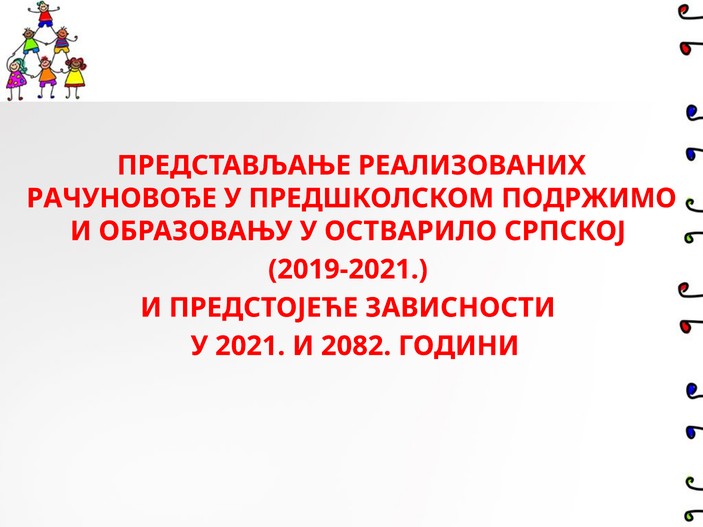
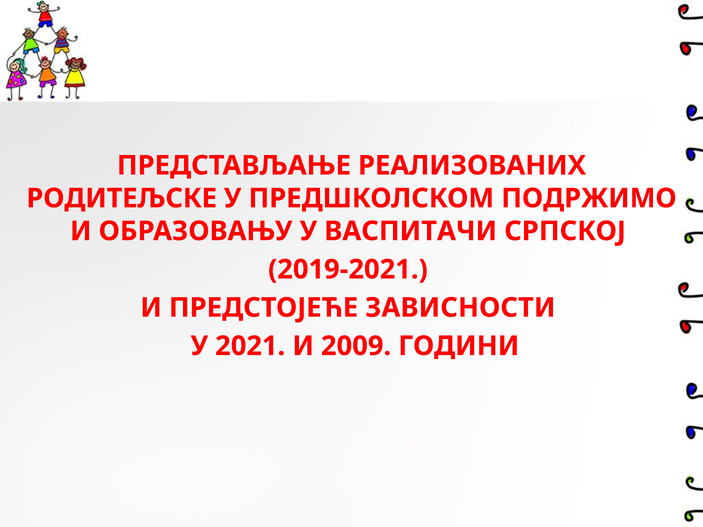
РАЧУНОВОЂЕ: РАЧУНОВОЂЕ -> РОДИТЕЉСКЕ (122, 198)
ОСТВАРИЛО: ОСТВАРИЛО -> ВАСПИТАЧИ (411, 231)
2082: 2082 -> 2009 (356, 346)
